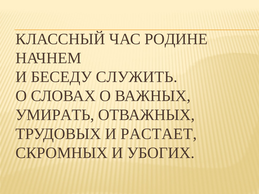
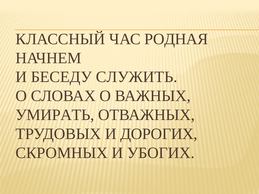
РОДИНЕ: РОДИНЕ -> РОДНАЯ (176, 39)
РАСТАЕТ: РАСТАЕТ -> ДОРОГИХ (159, 134)
